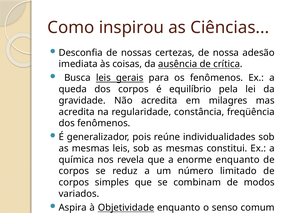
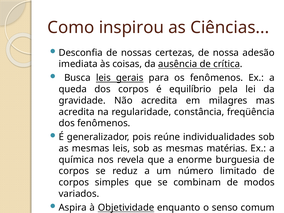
constitui: constitui -> matérias (227, 148)
enorme enquanto: enquanto -> burguesia (238, 160)
